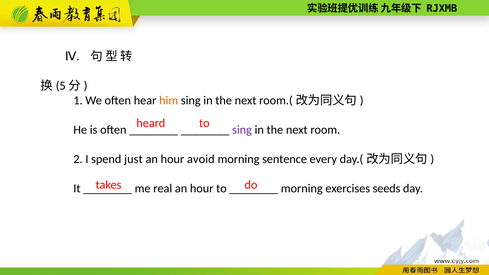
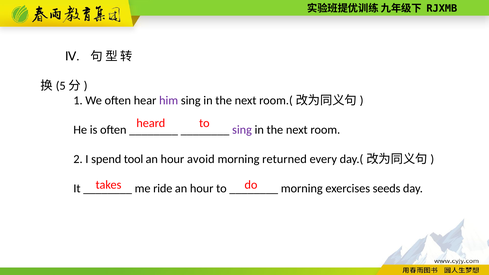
him colour: orange -> purple (169, 101)
just: just -> tool (134, 159)
sentence: sentence -> returned (284, 159)
real: real -> ride (163, 189)
